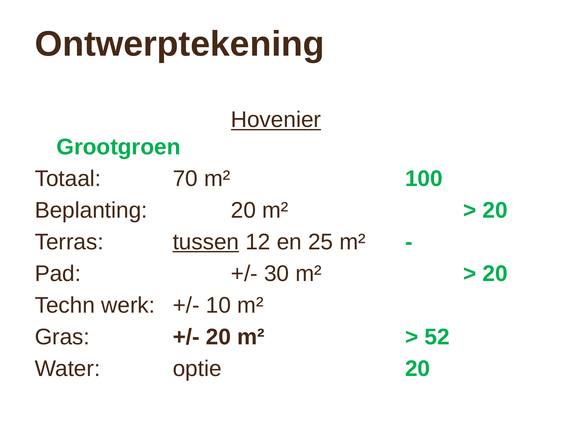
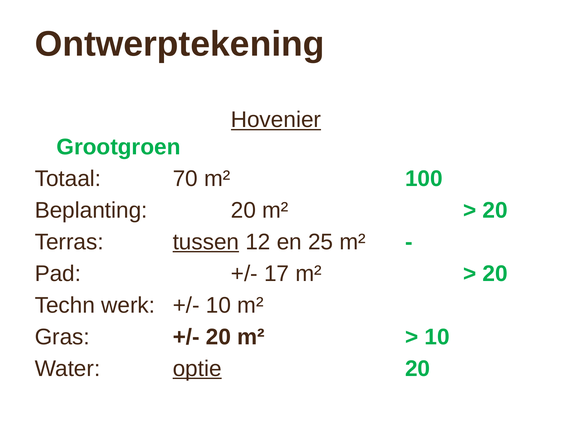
30: 30 -> 17 (277, 273)
52: 52 -> 10 (437, 337)
optie underline: none -> present (197, 368)
